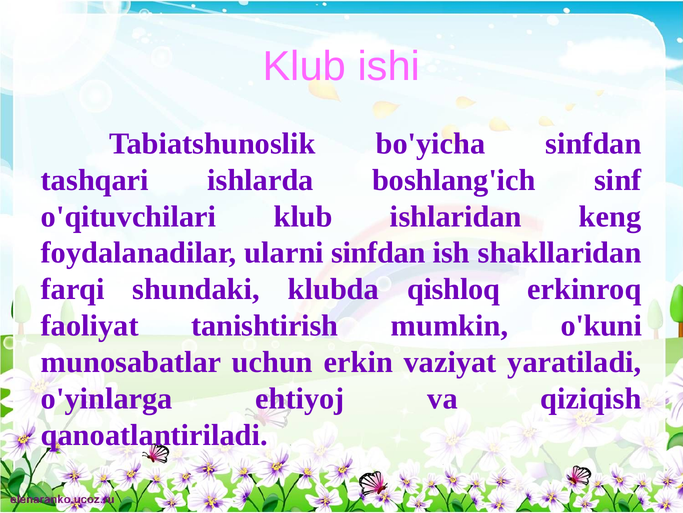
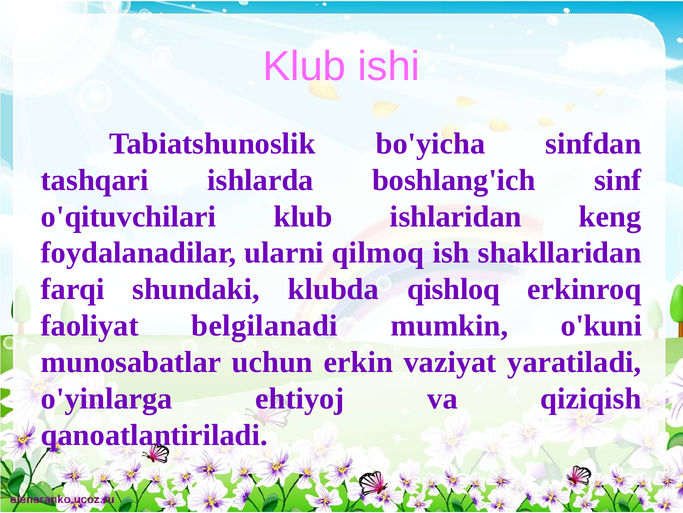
ularni sinfdan: sinfdan -> qilmoq (378, 253)
tanishtirish: tanishtirish -> belgilanadi (265, 325)
